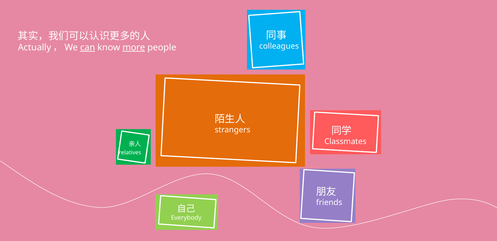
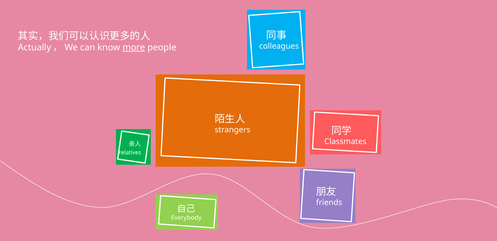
can underline: present -> none (88, 47)
